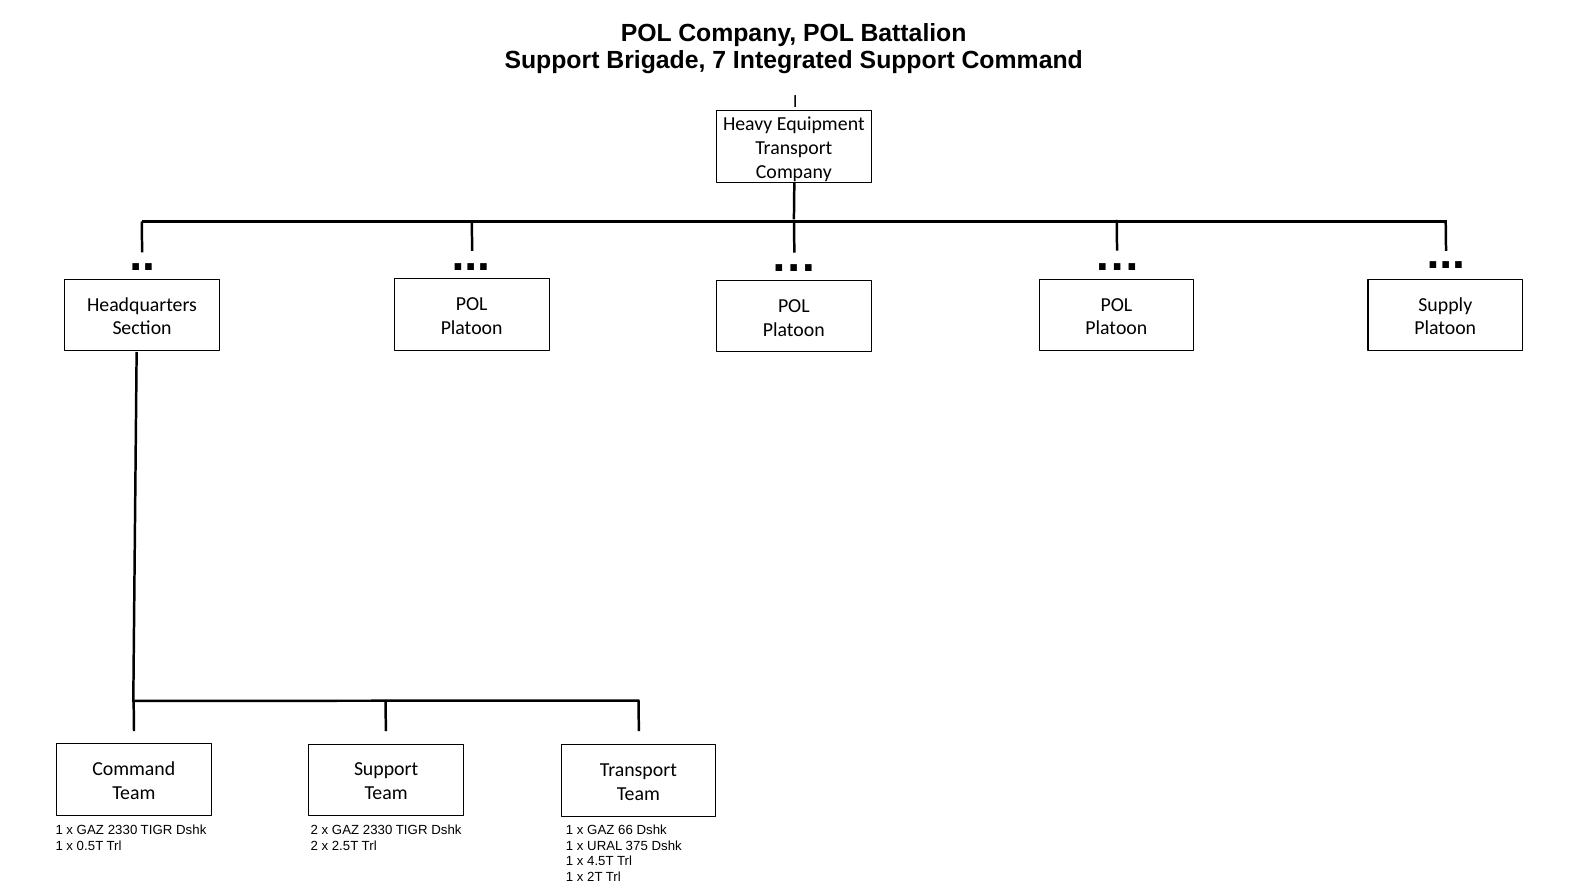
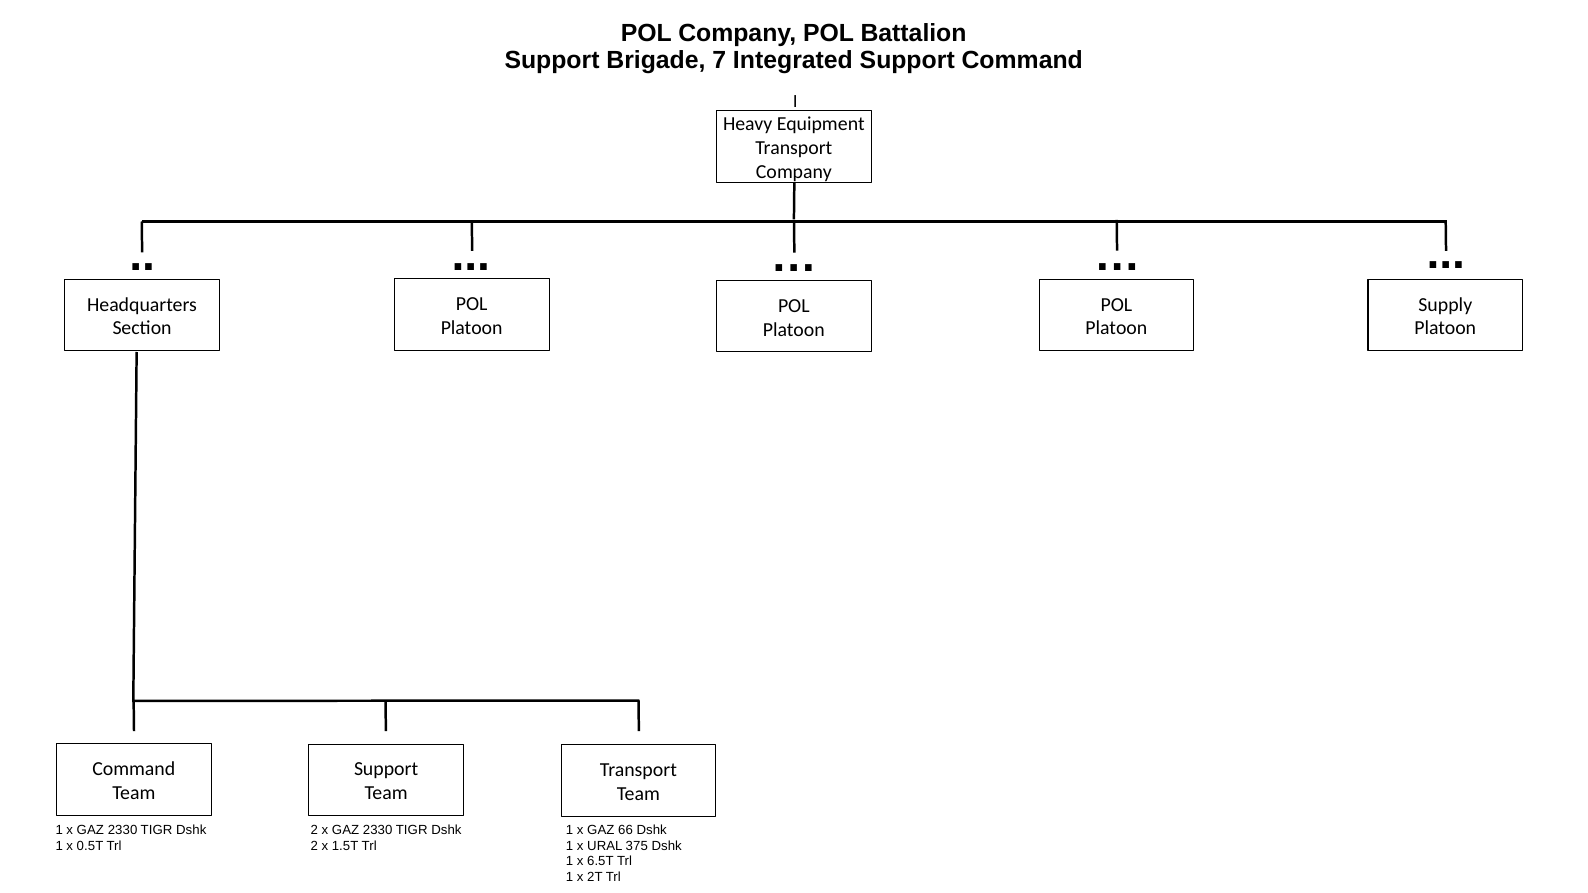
2.5T: 2.5T -> 1.5T (345, 846)
4.5T: 4.5T -> 6.5T (600, 862)
